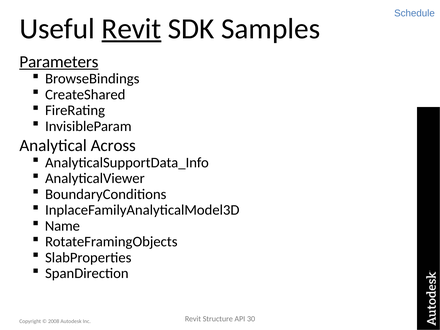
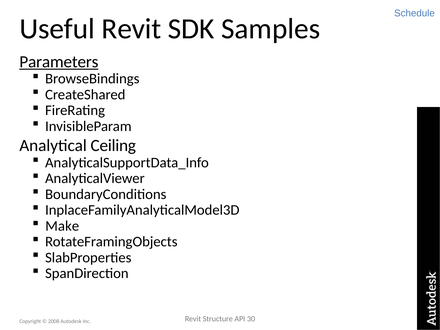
Revit underline: present -> none (131, 29)
Across: Across -> Ceiling (113, 146)
Name: Name -> Make (62, 226)
